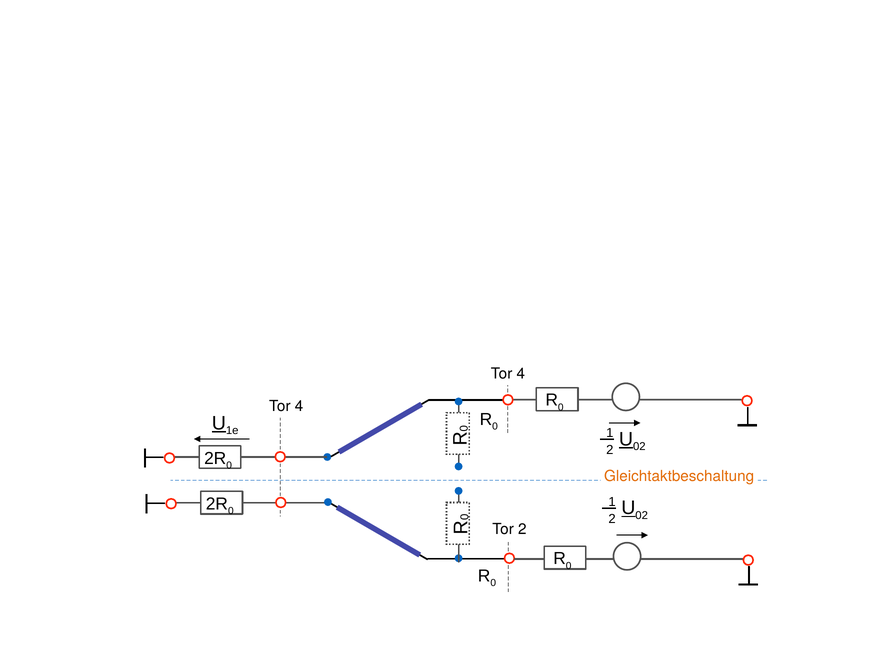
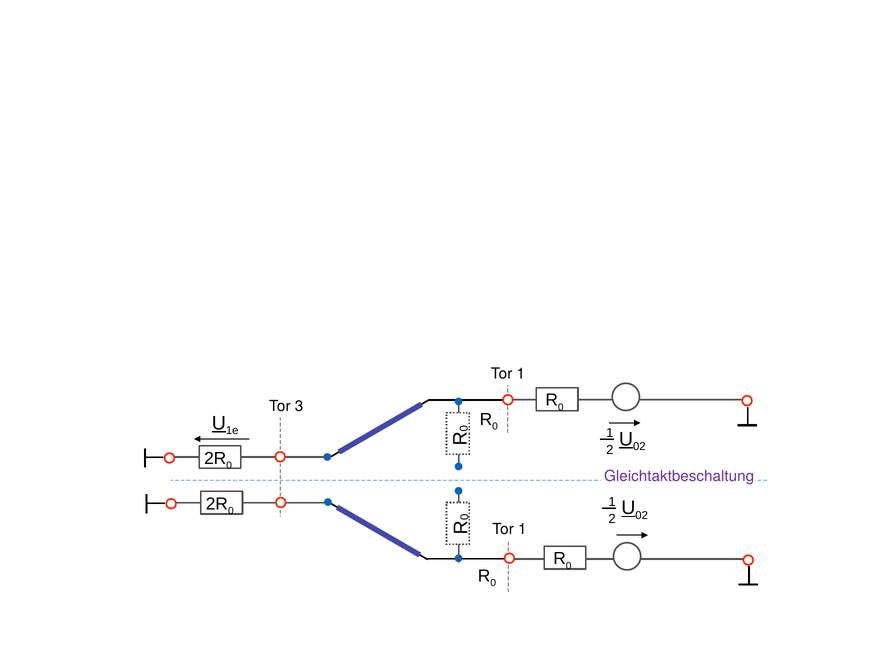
4: 4 -> 1 (521, 374)
4: 4 -> 3 (299, 407)
Gleichtaktbeschaltung colour: orange -> purple (679, 477)
2: 2 -> 1 (522, 529)
